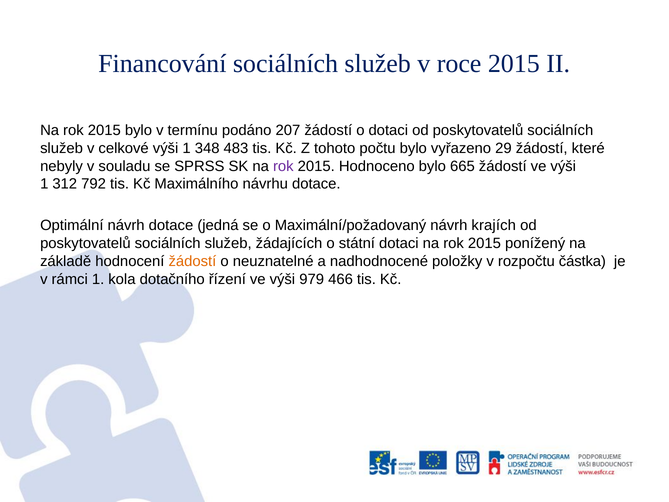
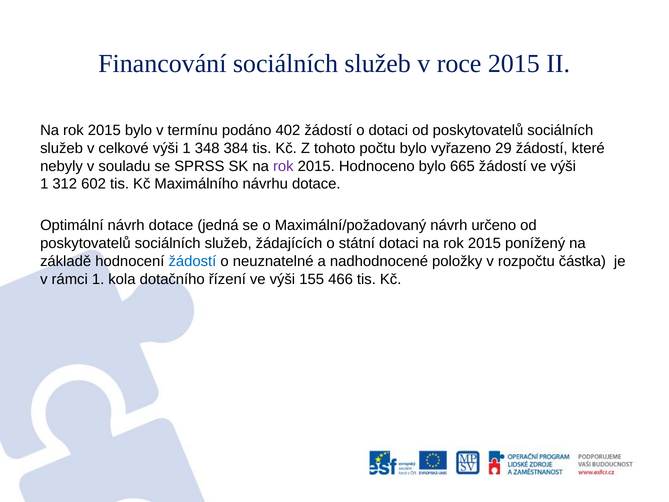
207: 207 -> 402 (288, 130)
483: 483 -> 384 (236, 148)
792: 792 -> 602 (94, 184)
krajích: krajích -> určeno (494, 225)
žádostí colour: orange -> blue (192, 261)
979: 979 -> 155 (312, 279)
